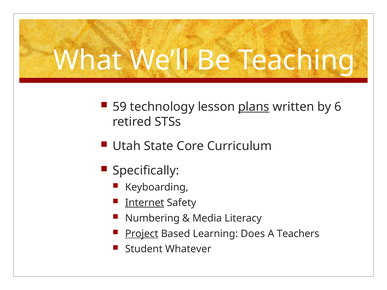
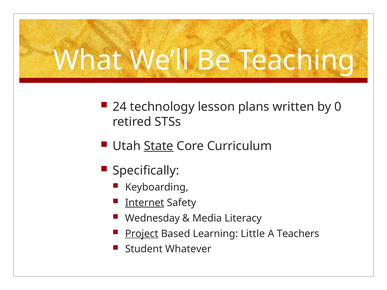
59: 59 -> 24 (120, 107)
plans underline: present -> none (254, 107)
6: 6 -> 0 (338, 107)
State underline: none -> present (159, 146)
Numbering: Numbering -> Wednesday (152, 218)
Does: Does -> Little (253, 234)
